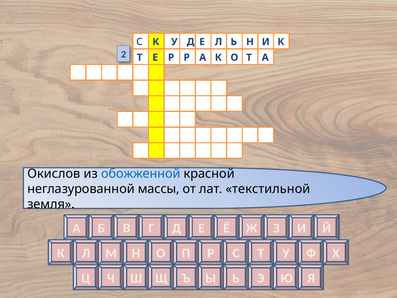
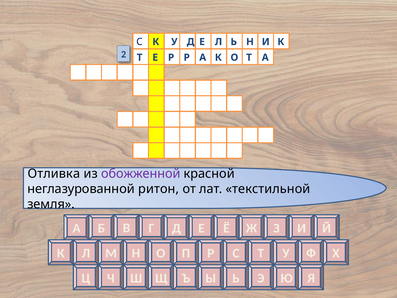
Окислов: Окислов -> Отливка (54, 174)
обожженной colour: blue -> purple (141, 174)
массы: массы -> ритон (159, 189)
